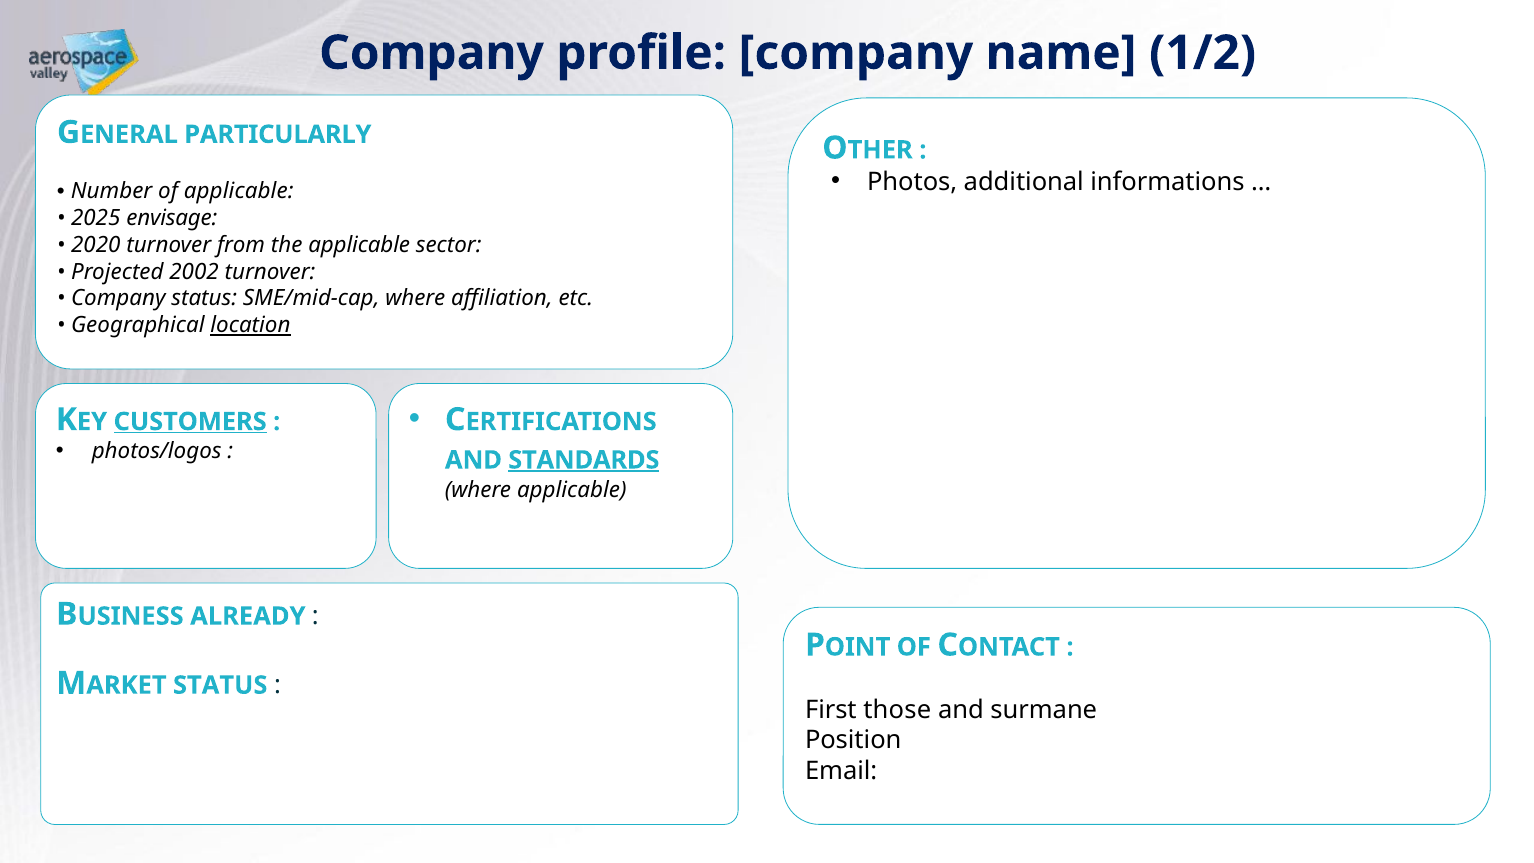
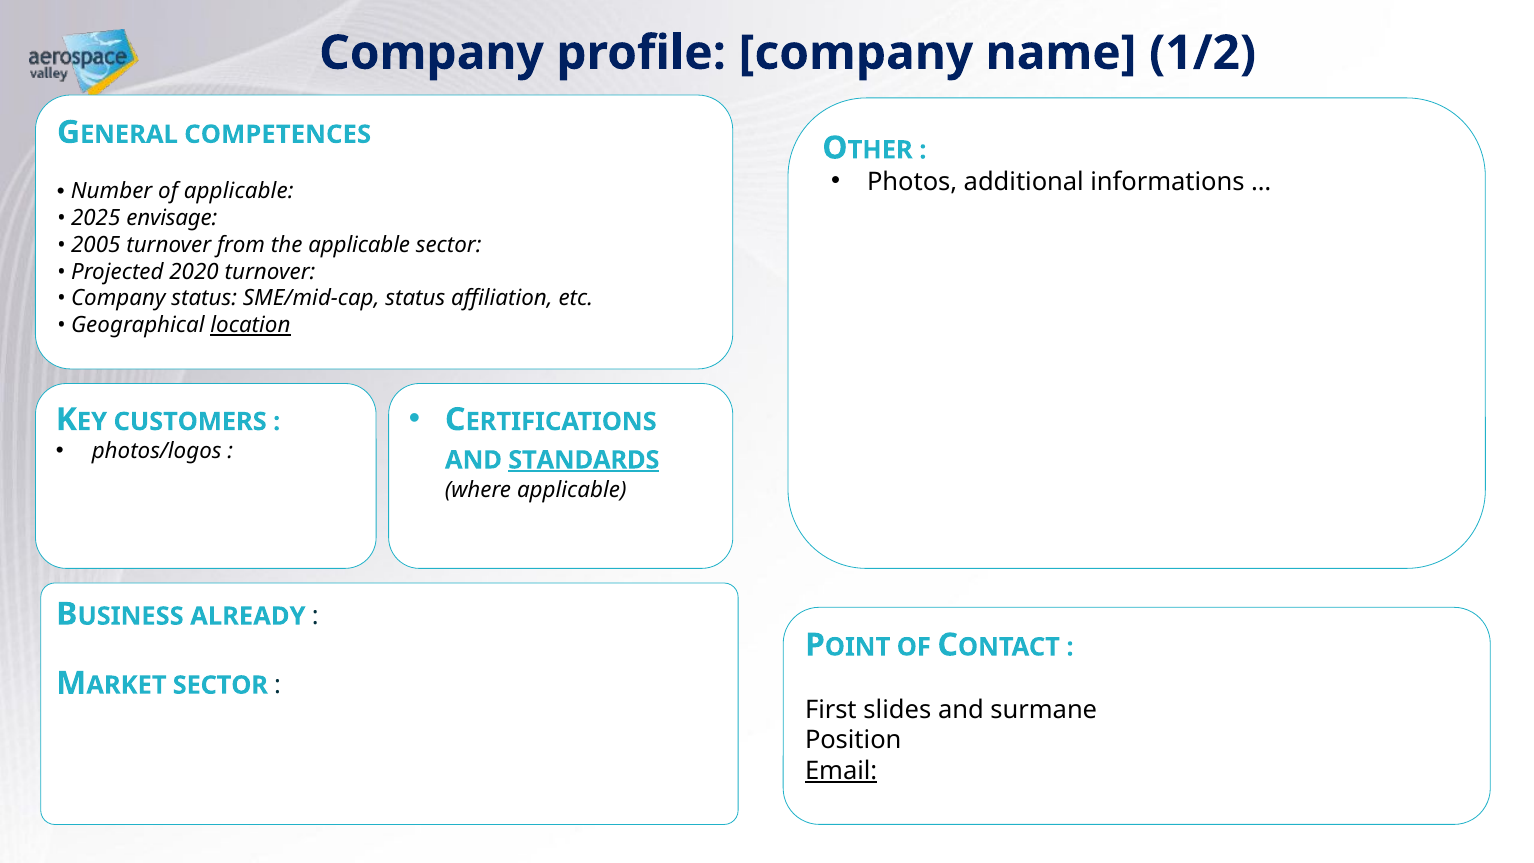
PARTICULARLY: PARTICULARLY -> COMPETENCES (278, 134)
2020: 2020 -> 2005 (96, 245)
2002: 2002 -> 2020 (194, 272)
SME/mid-cap where: where -> status (415, 299)
CUSTOMERS underline: present -> none (190, 422)
MARKET STATUS: STATUS -> SECTOR (220, 685)
those: those -> slides (897, 710)
Email underline: none -> present (841, 771)
